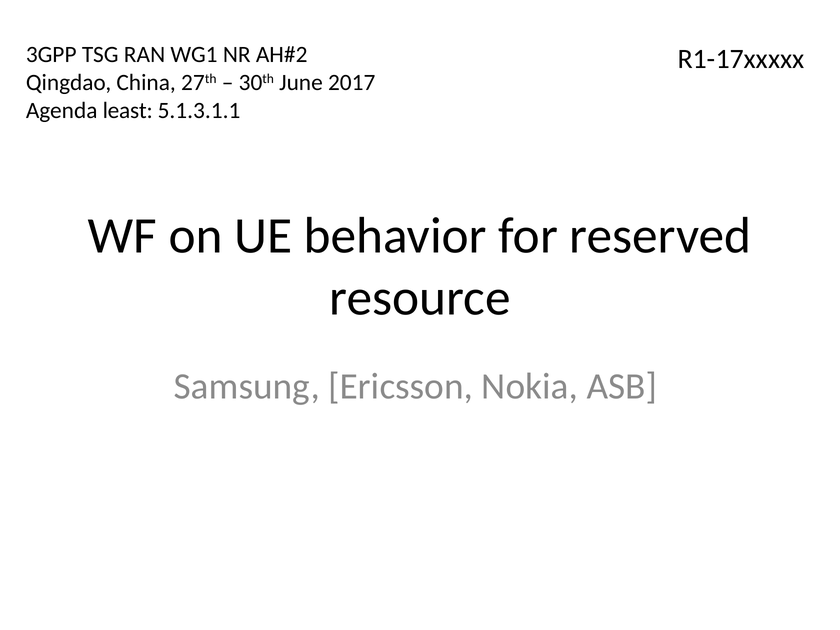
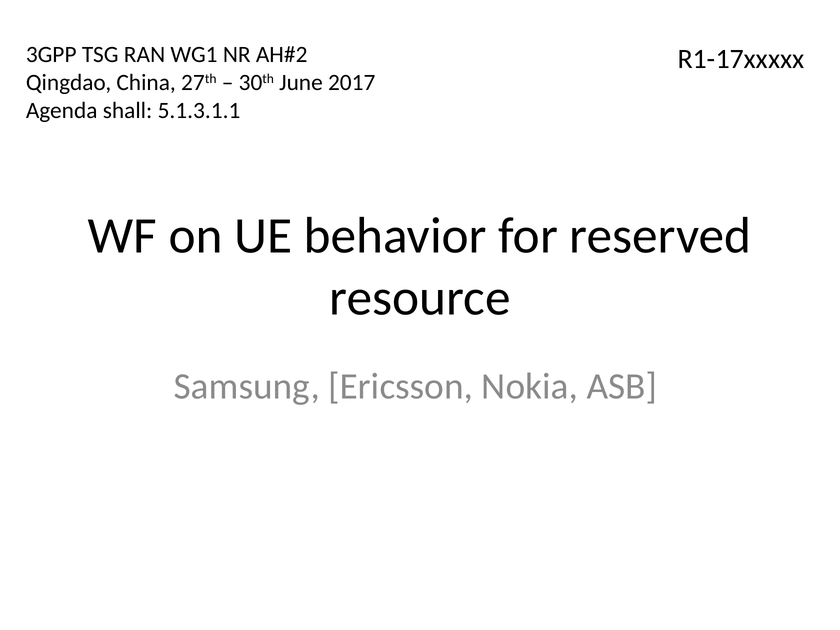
least: least -> shall (128, 111)
